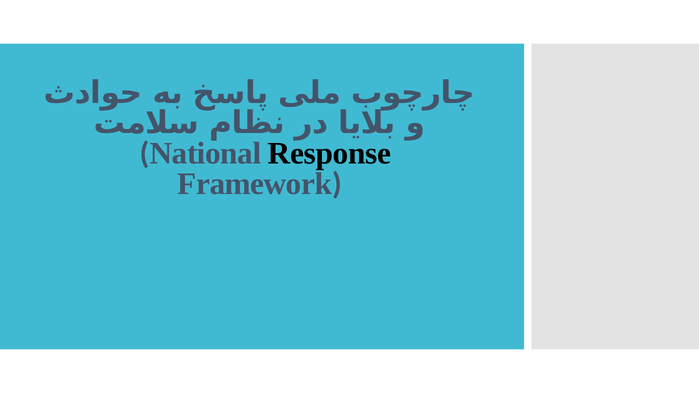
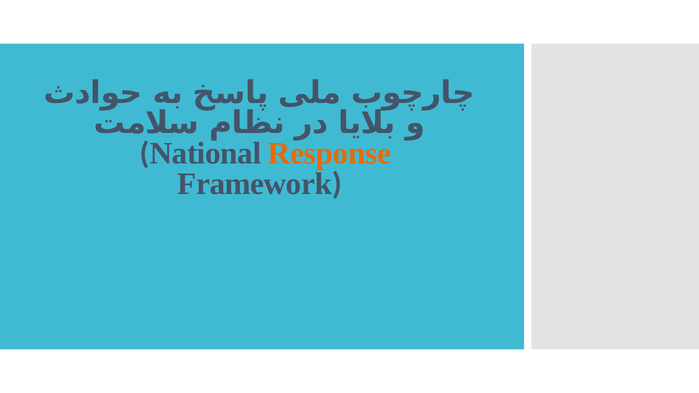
Response colour: black -> orange (329, 154)
